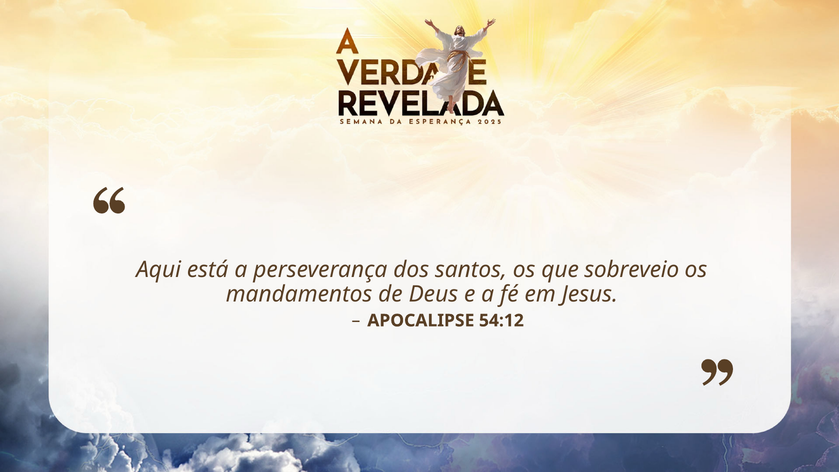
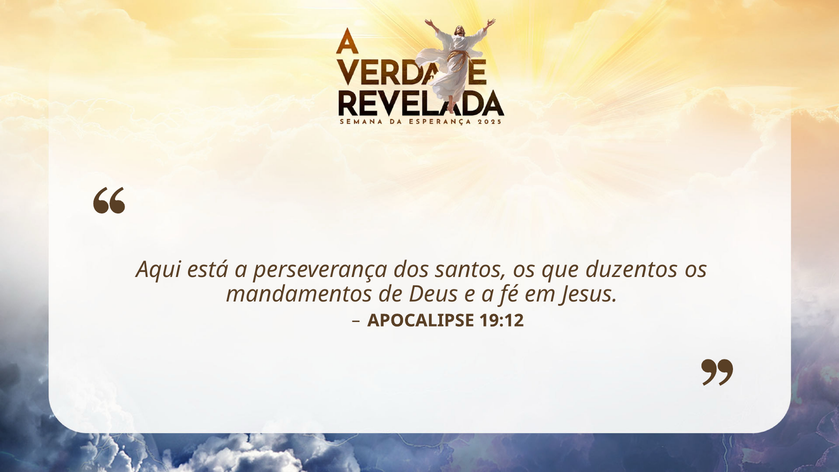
sobreveio: sobreveio -> duzentos (632, 270)
54:12: 54:12 -> 19:12 (501, 321)
